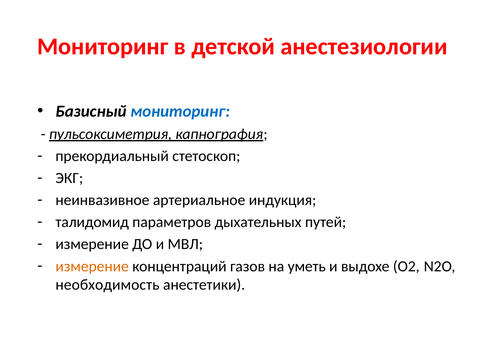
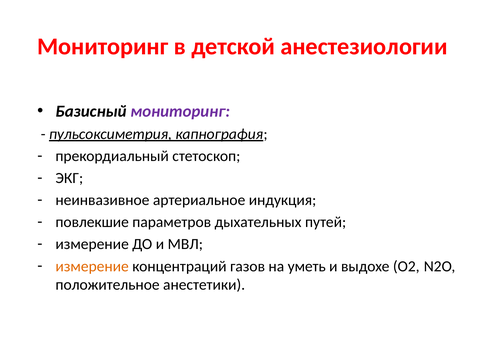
мониторинг colour: blue -> purple (180, 112)
талидомид: талидомид -> повлекшие (92, 223)
необходимость: необходимость -> положительное (108, 285)
